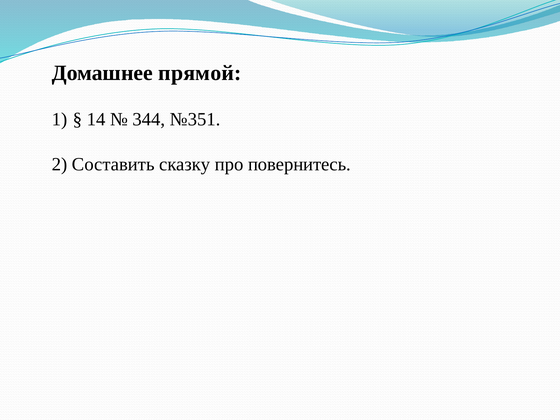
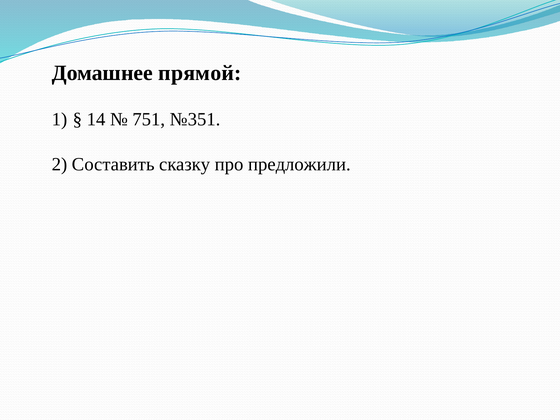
344: 344 -> 751 (149, 119)
повернитесь: повернитесь -> предложили (299, 164)
